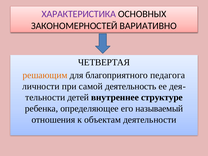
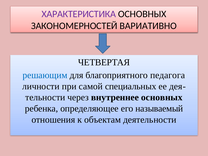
решающим colour: orange -> blue (45, 75)
деятельность: деятельность -> специальных (131, 86)
детей: детей -> через (78, 97)
внутреннее структуре: структуре -> основных (162, 97)
